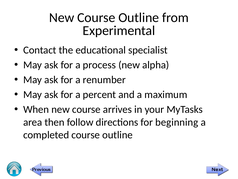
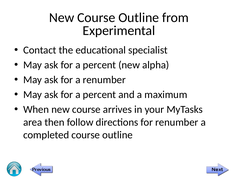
process: process -> percent (99, 65)
for beginning: beginning -> renumber (177, 122)
